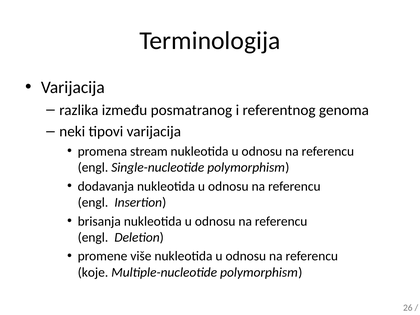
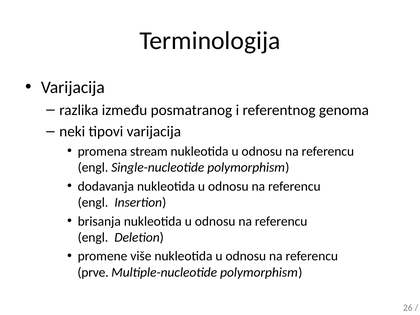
koje: koje -> prve (93, 272)
